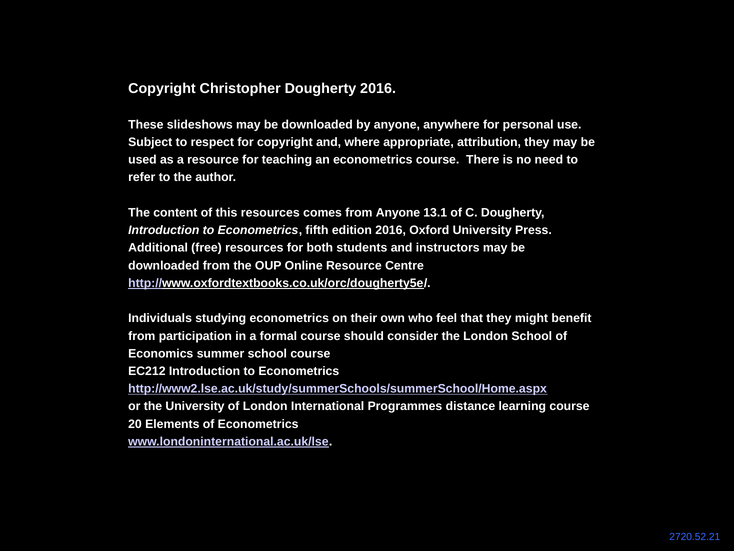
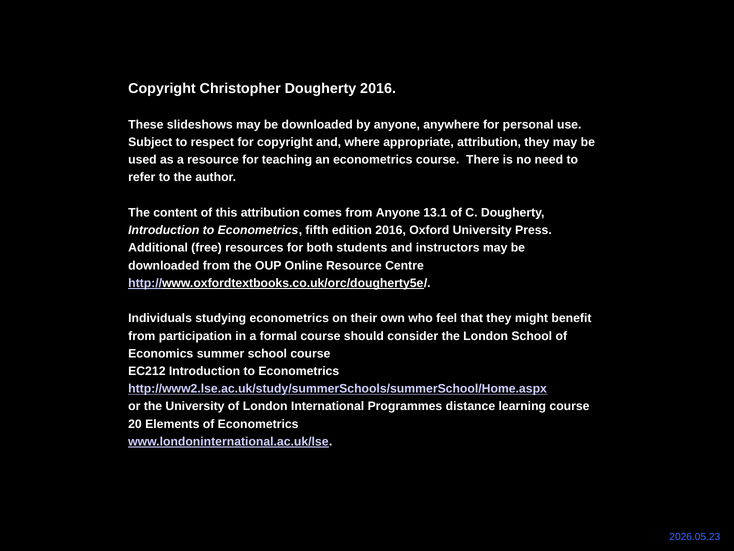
this resources: resources -> attribution (270, 212)
2720.52.21: 2720.52.21 -> 2026.05.23 (695, 536)
